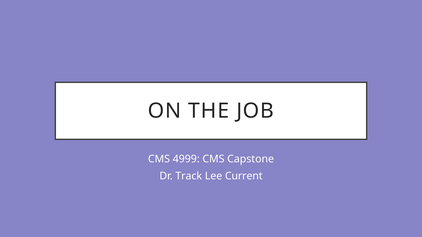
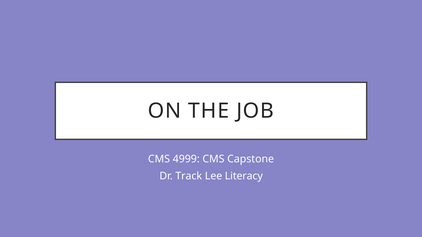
Current: Current -> Literacy (244, 176)
